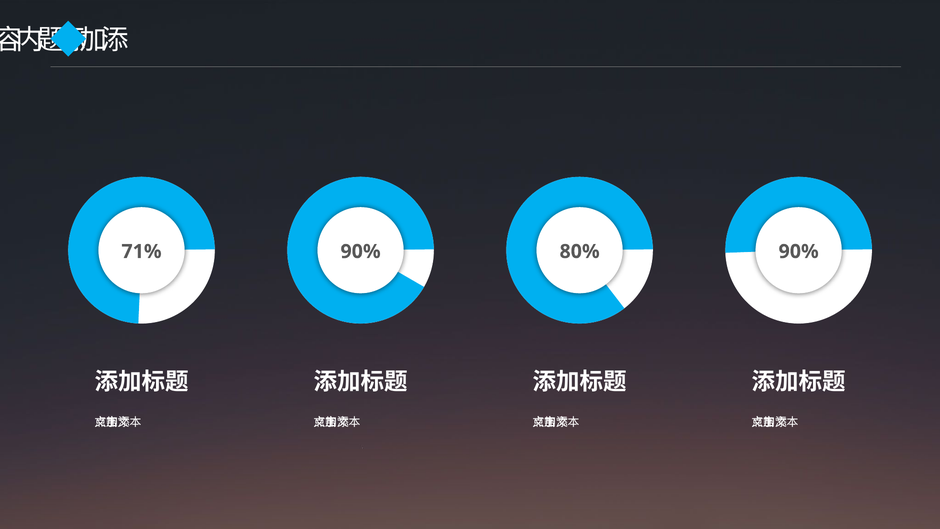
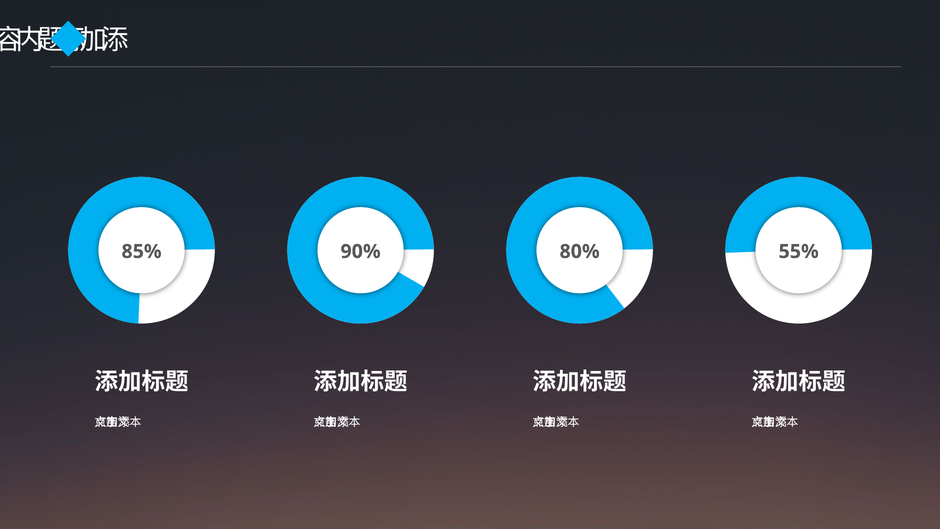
71%: 71% -> 85% (142, 251)
80% 90%: 90% -> 55% (799, 251)
